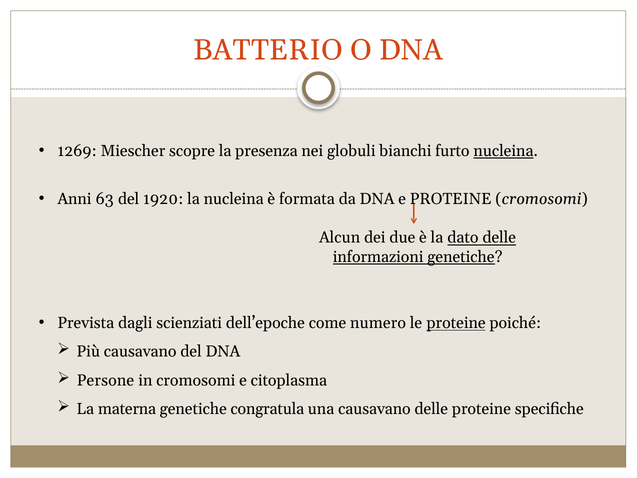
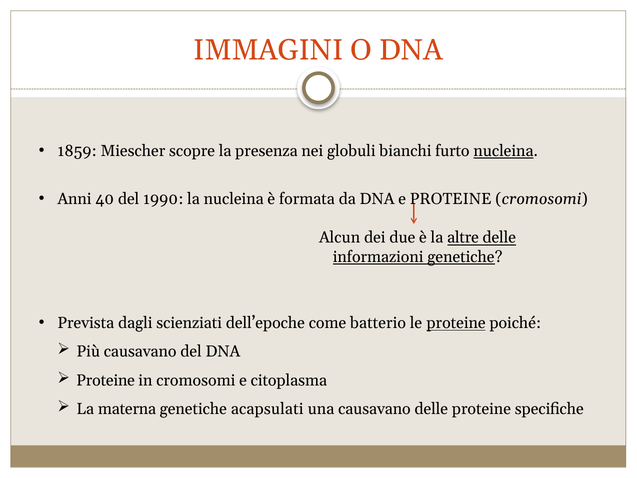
BATTERIO: BATTERIO -> IMMAGINI (268, 50)
1269: 1269 -> 1859 (77, 151)
63: 63 -> 40 (105, 199)
1920: 1920 -> 1990 (163, 199)
dato: dato -> altre (463, 238)
numero: numero -> batterio (378, 323)
Persone: Persone -> Proteine (106, 380)
congratula: congratula -> acapsulati (267, 409)
